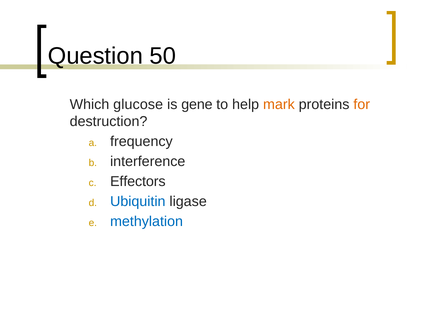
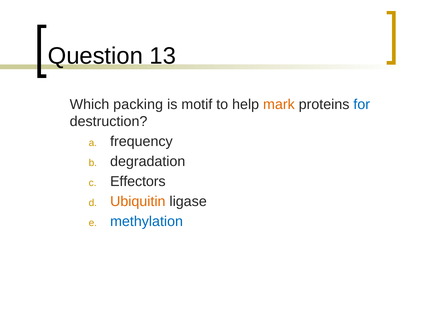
50: 50 -> 13 (163, 56)
glucose: glucose -> packing (138, 104)
gene: gene -> motif (197, 104)
for colour: orange -> blue (362, 104)
interference: interference -> degradation (148, 161)
Ubiquitin colour: blue -> orange (138, 201)
